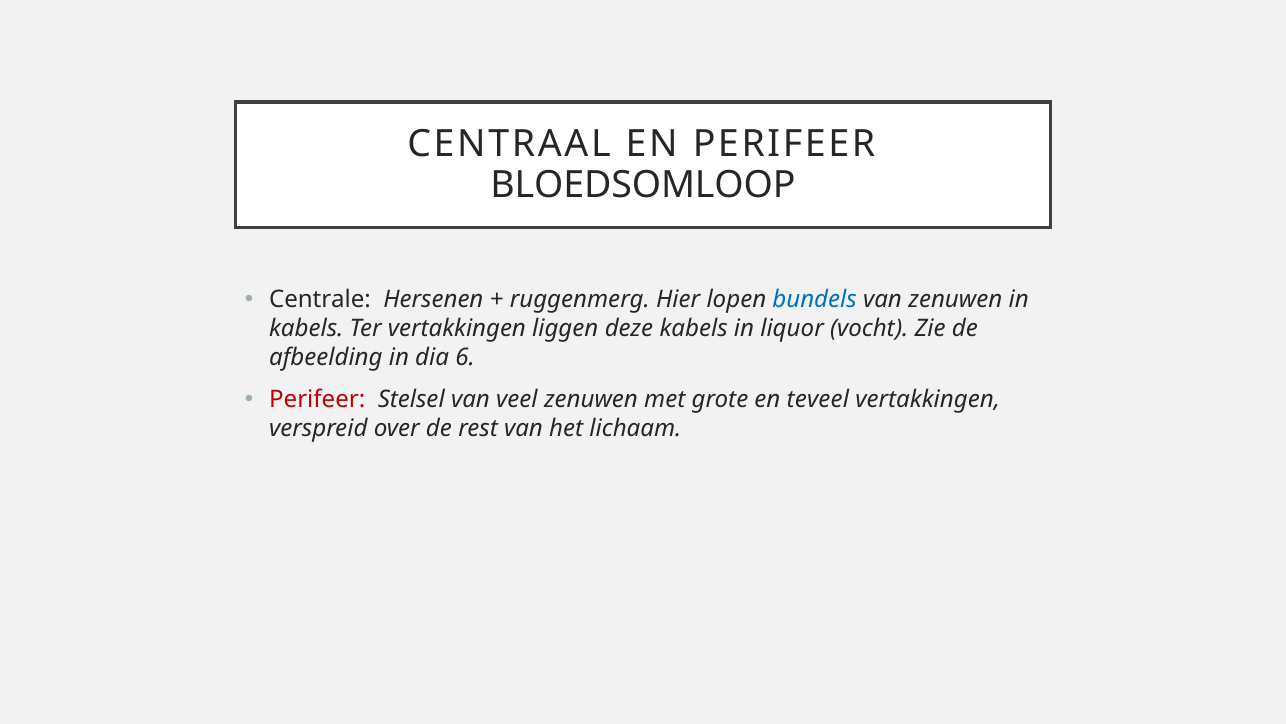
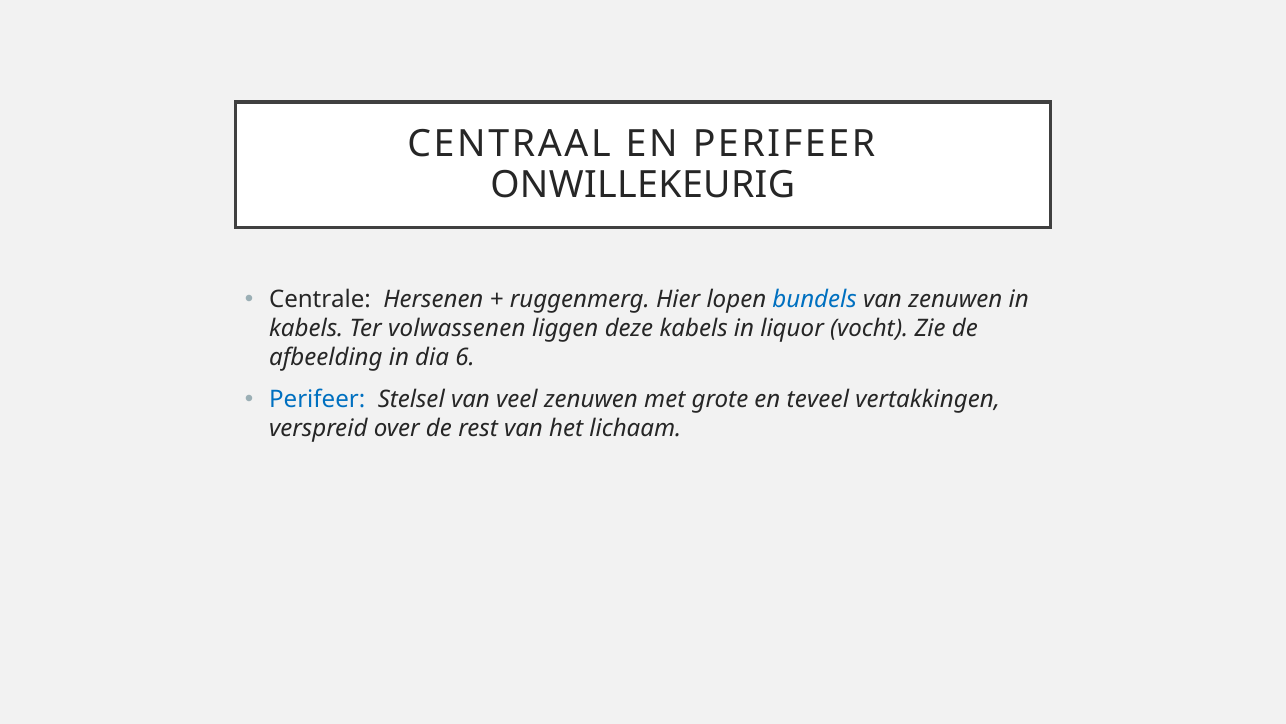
BLOEDSOMLOOP: BLOEDSOMLOOP -> ONWILLEKEURIG (643, 184)
Ter vertakkingen: vertakkingen -> volwassenen (457, 328)
Perifeer colour: red -> blue (317, 399)
